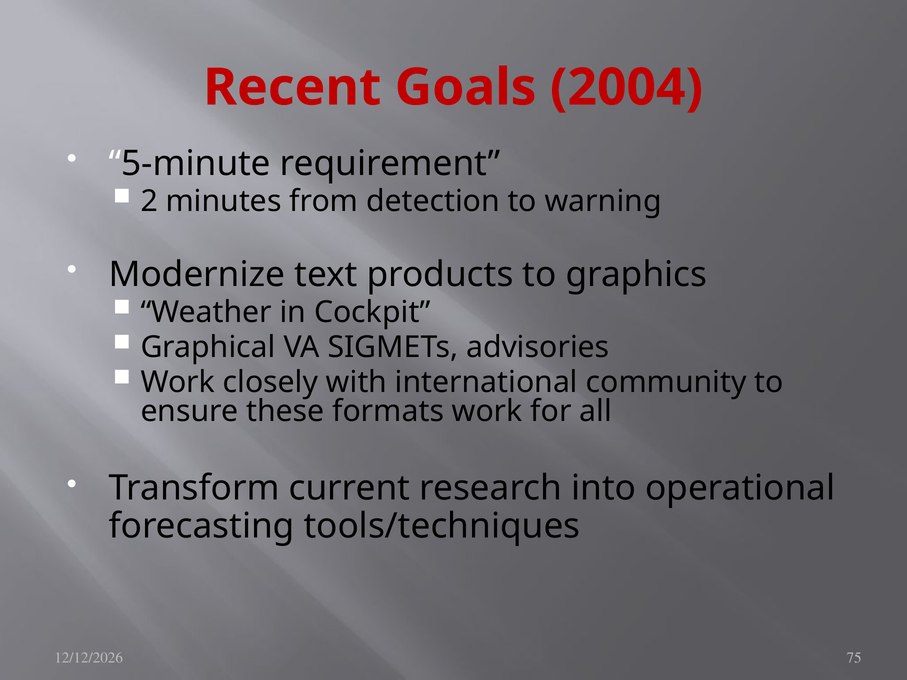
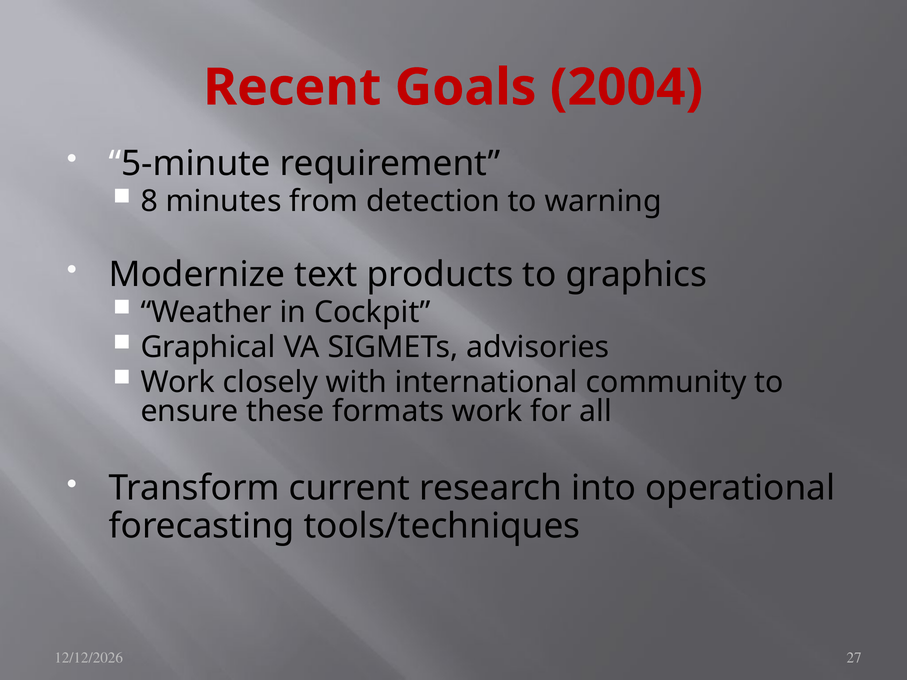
2: 2 -> 8 (149, 201)
75: 75 -> 27 (854, 658)
